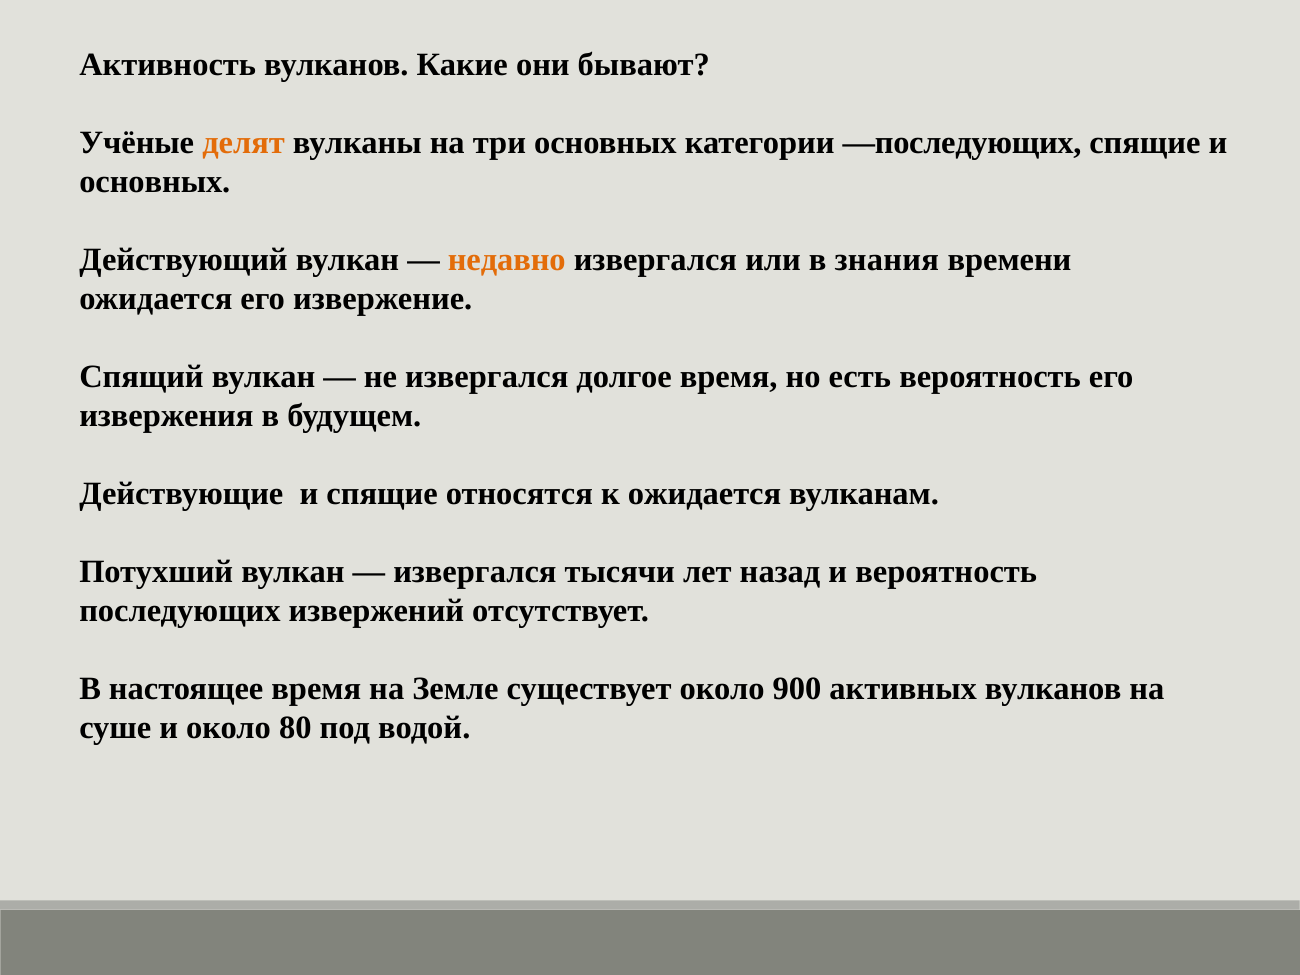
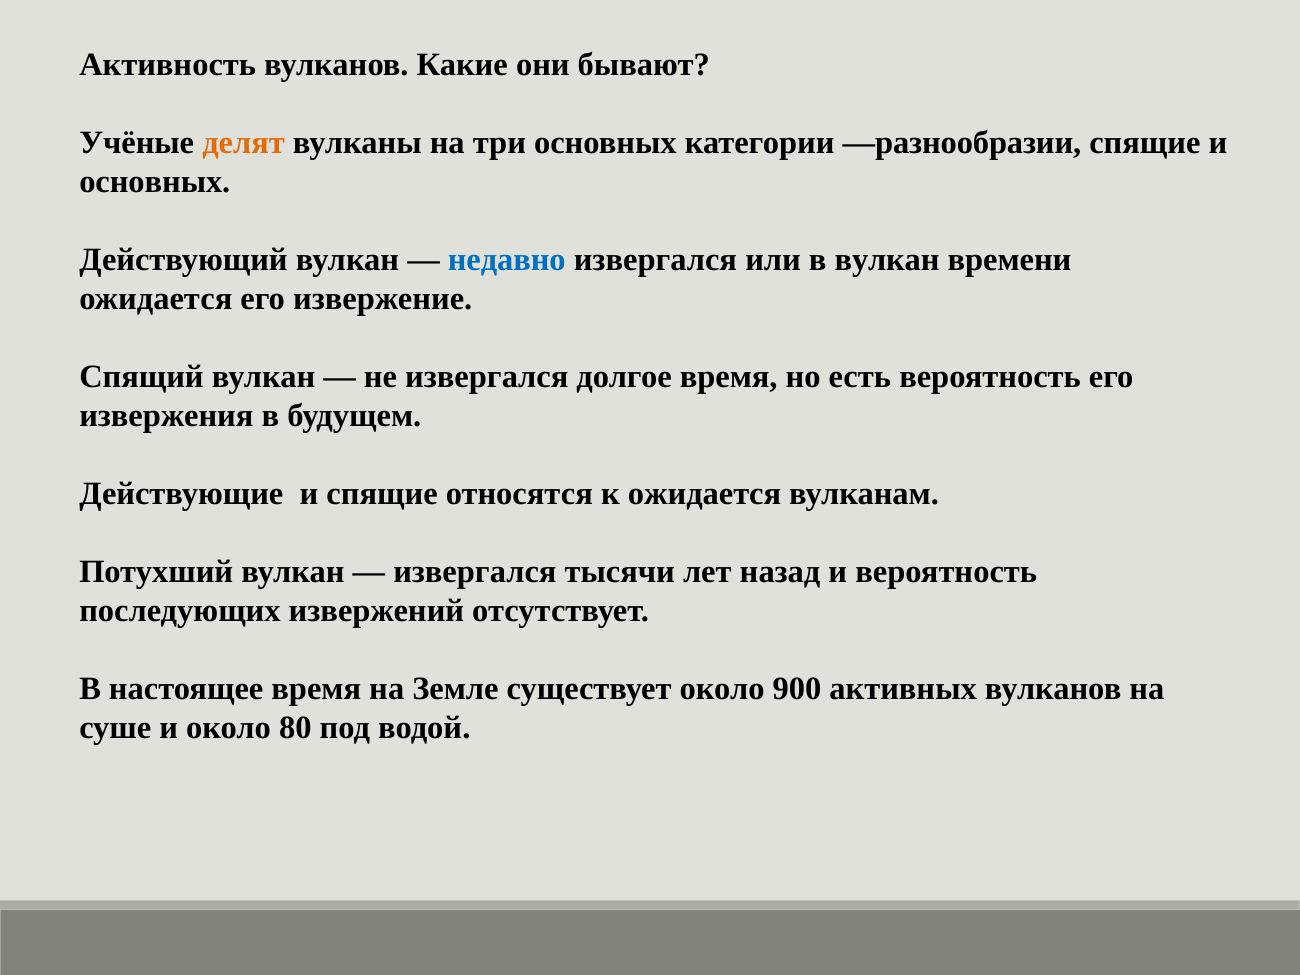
—последующих: —последующих -> —разнообразии (962, 143)
недавно colour: orange -> blue (507, 260)
в знания: знания -> вулкан (887, 260)
